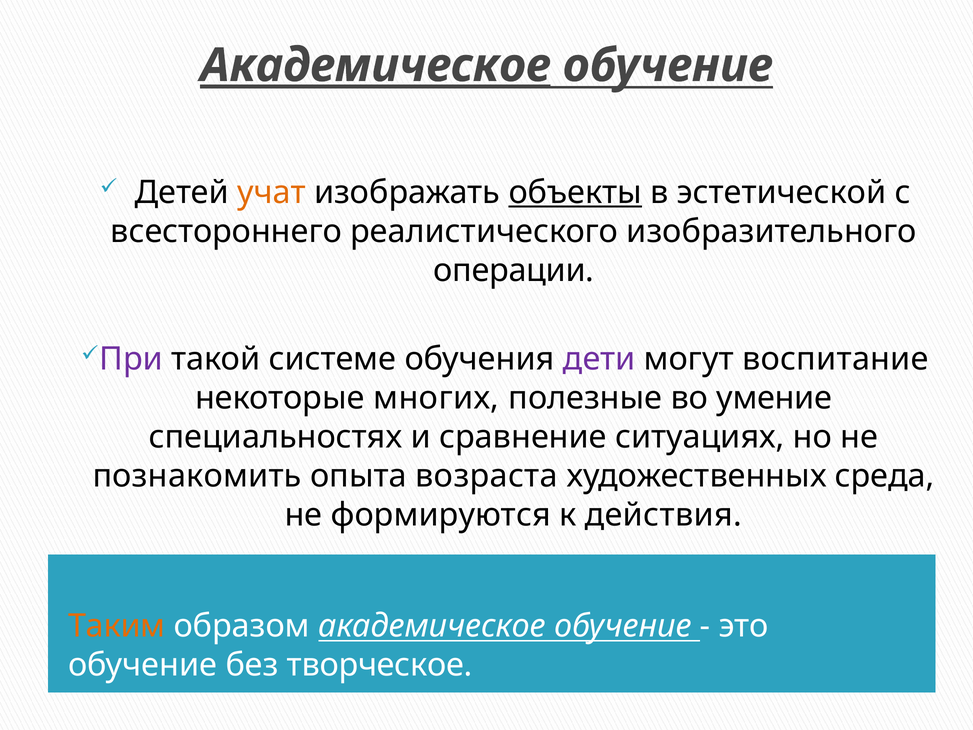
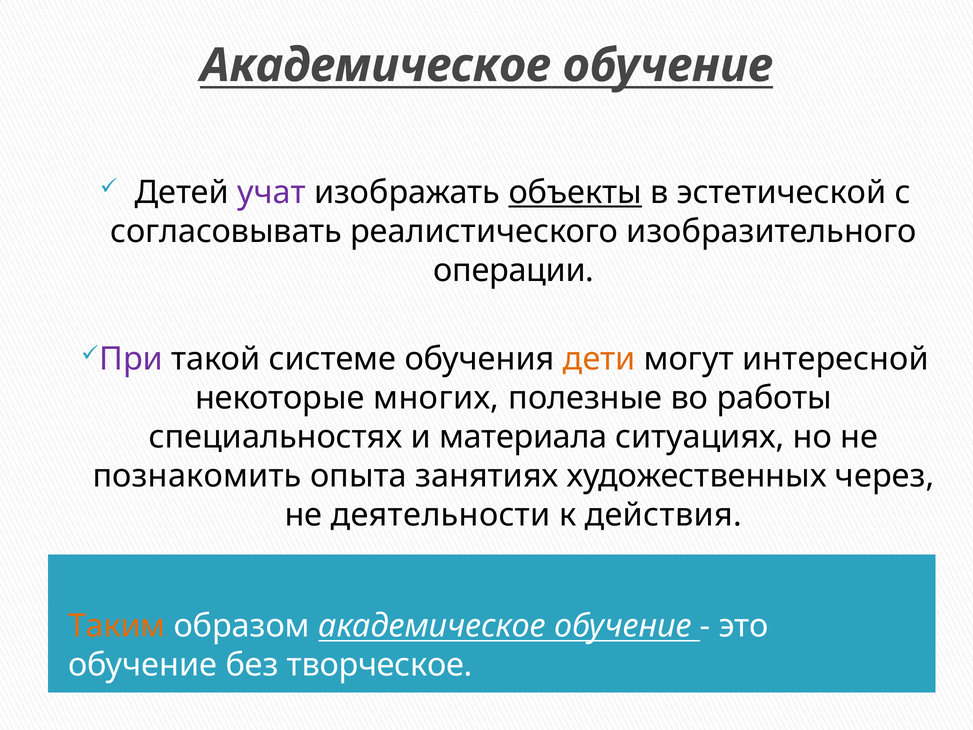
Академическое underline: present -> none (375, 65)
учат colour: orange -> purple (271, 192)
всестороннего: всестороннего -> согласовывать (226, 231)
дети colour: purple -> orange (599, 359)
воспитание: воспитание -> интересной (836, 359)
умение: умение -> работы (774, 398)
сравнение: сравнение -> материала (523, 437)
возраста: возраста -> занятиях (487, 476)
среда: среда -> через (885, 476)
формируются: формируются -> деятельности (441, 515)
